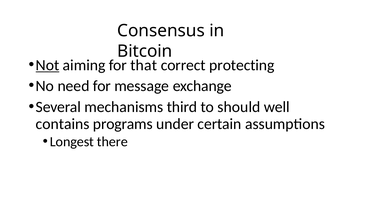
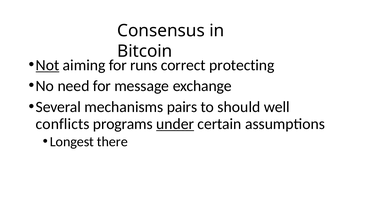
that: that -> runs (144, 65)
third: third -> pairs (182, 107)
contains: contains -> conflicts (63, 124)
under underline: none -> present (175, 124)
